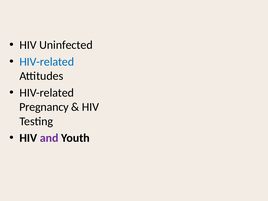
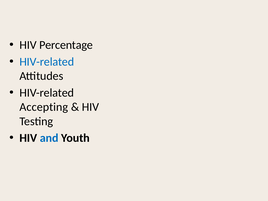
Uninfected: Uninfected -> Percentage (66, 45)
Pregnancy: Pregnancy -> Accepting (44, 107)
and colour: purple -> blue (49, 138)
